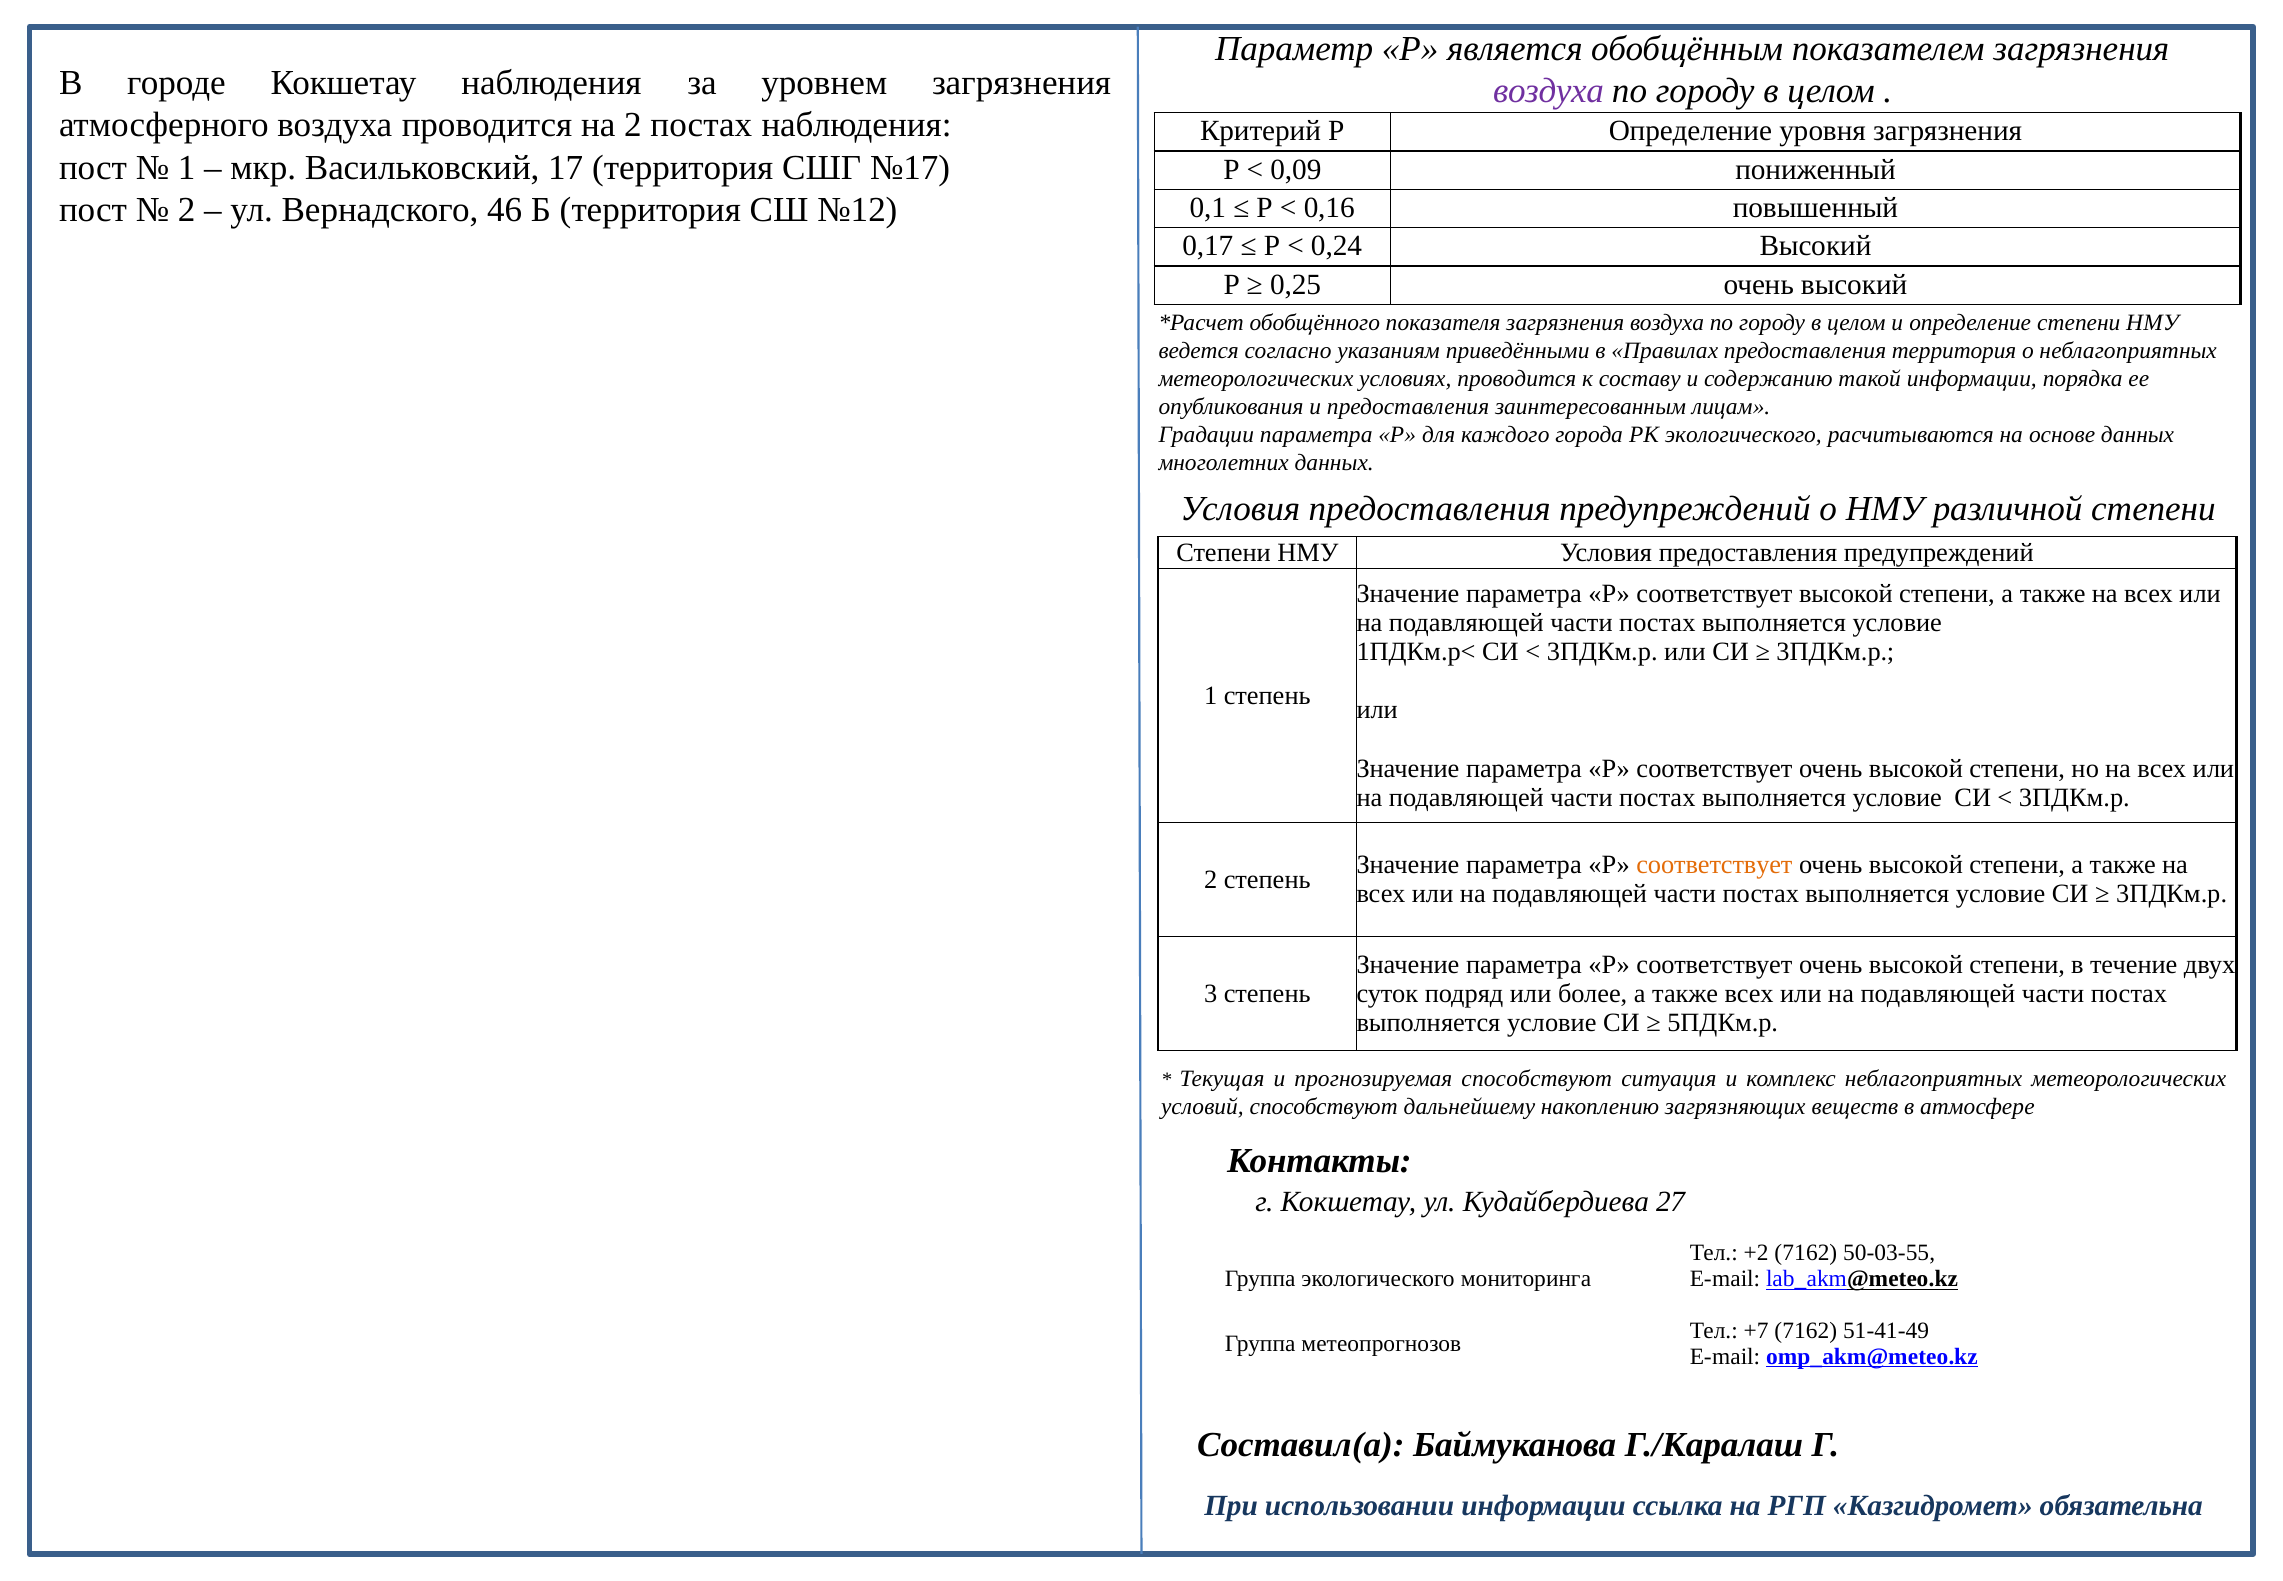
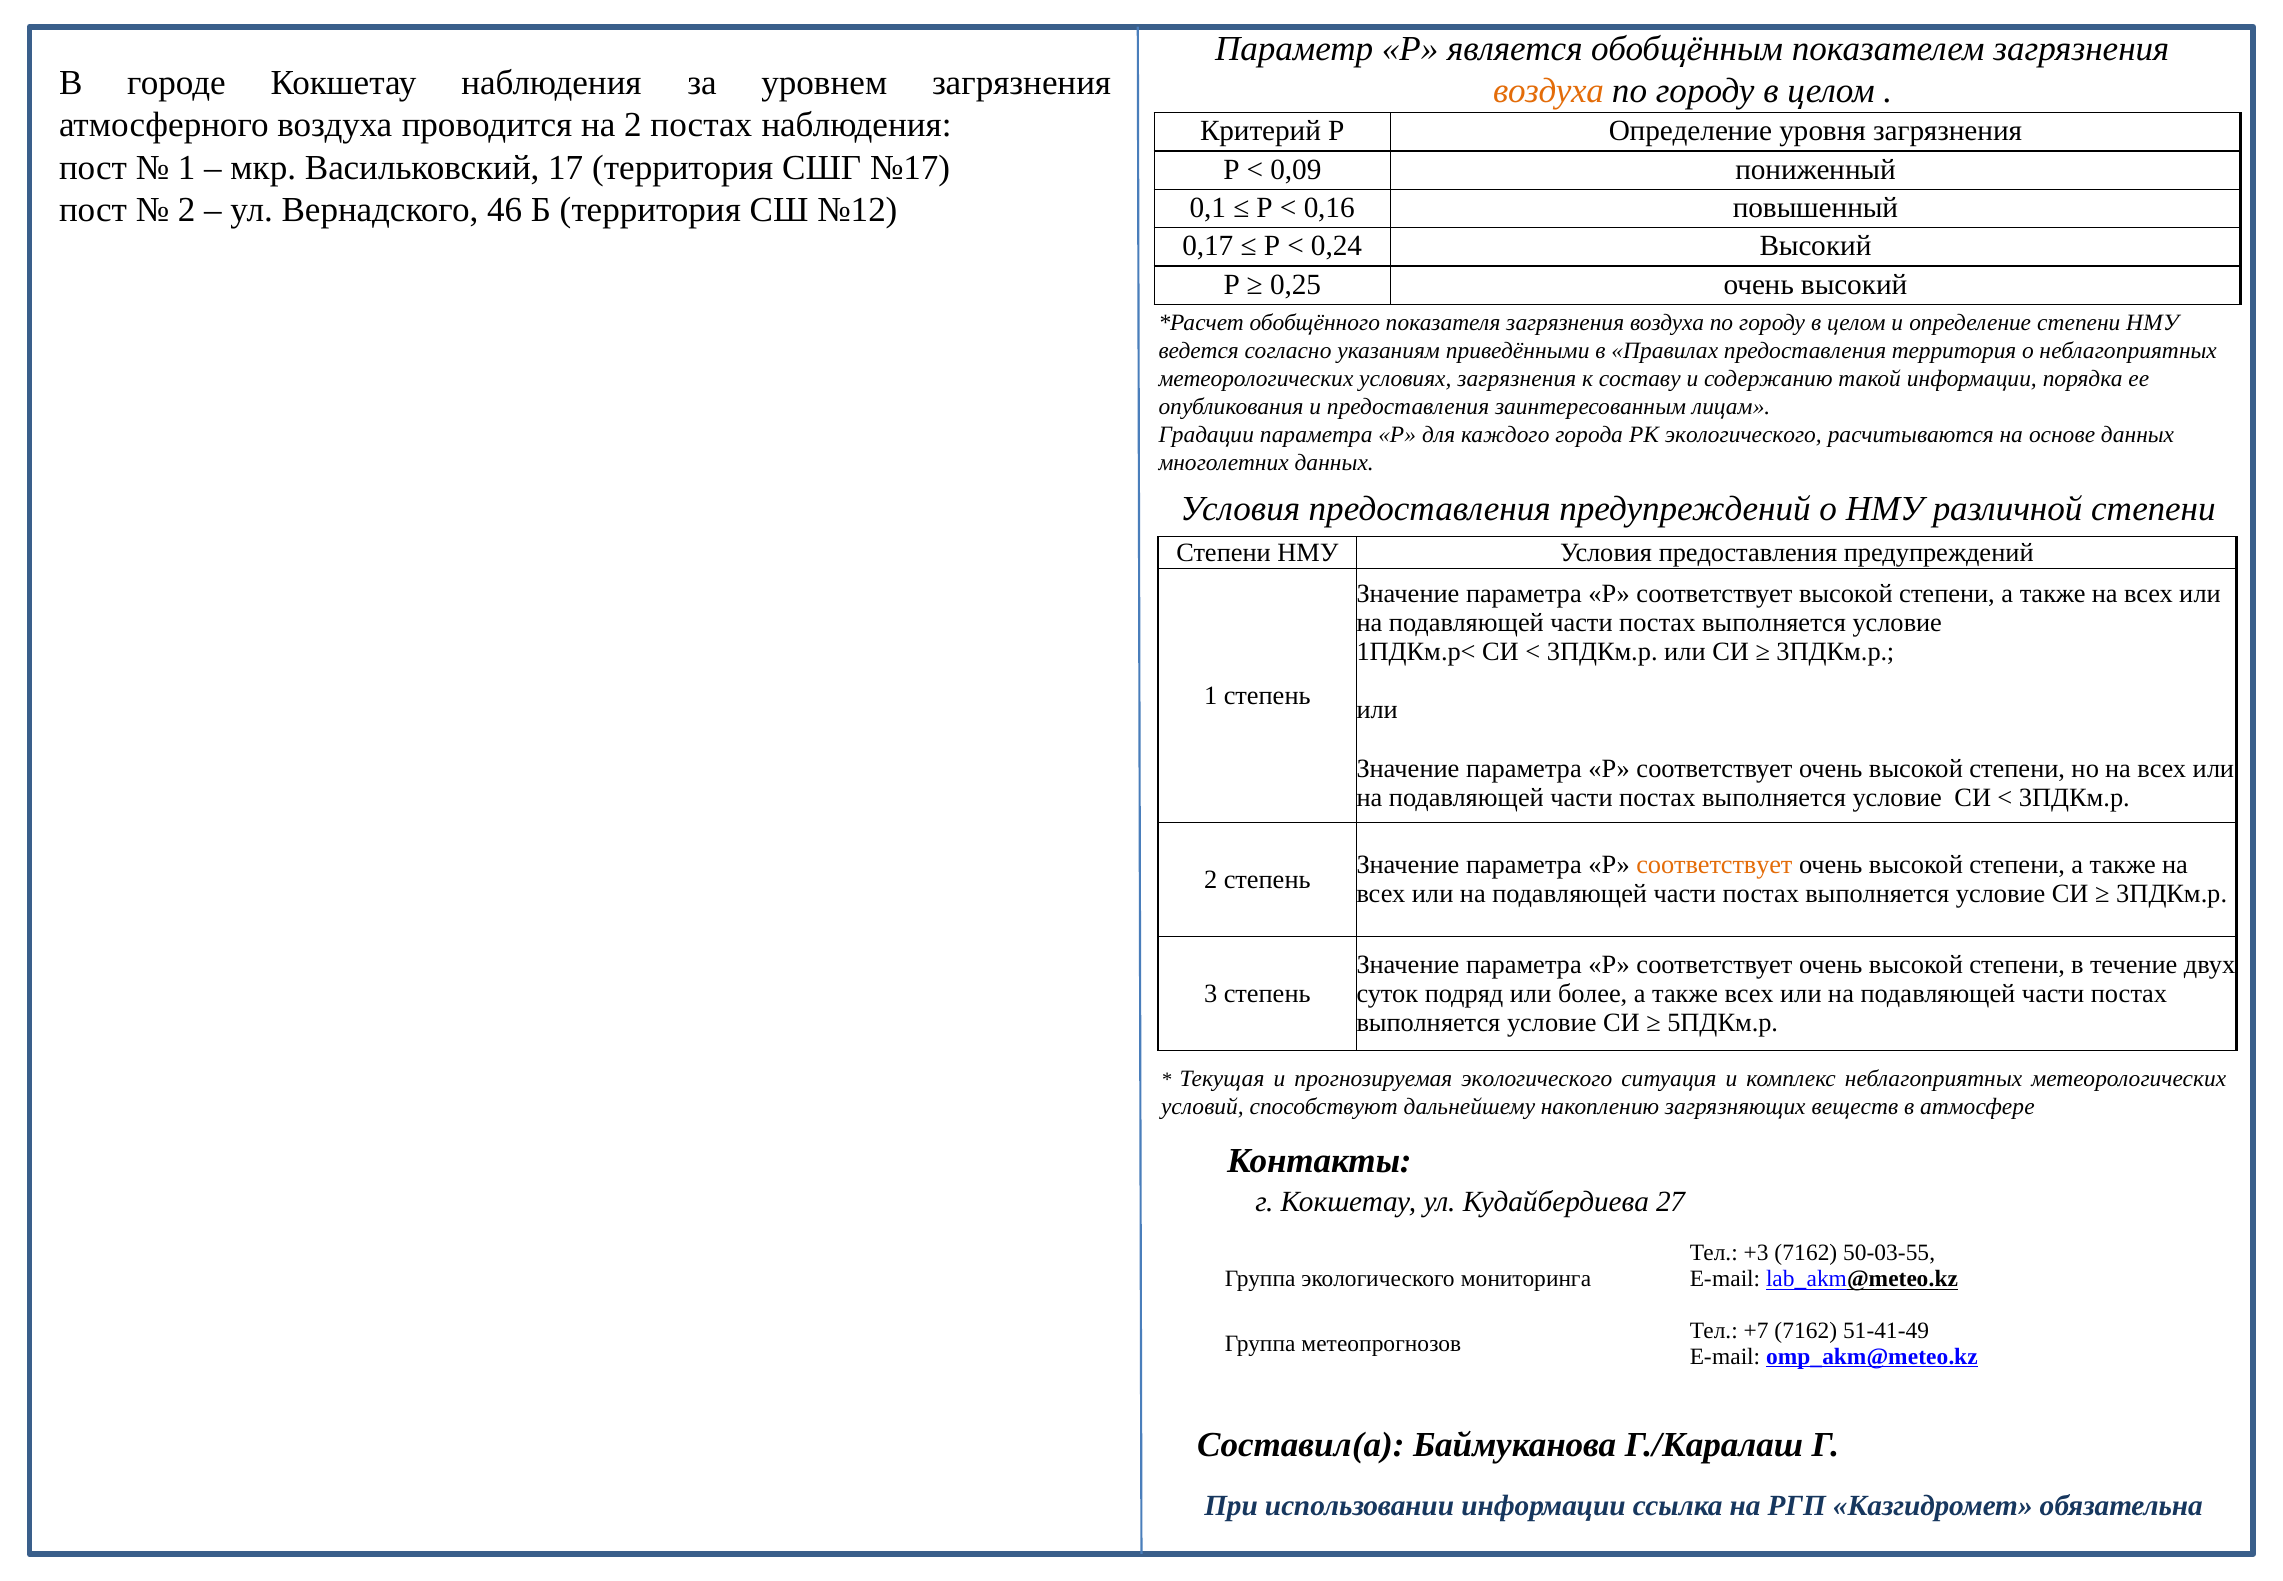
воздуха colour: purple -> orange (1548, 91)
условиях проводится: проводится -> загрязнения (1517, 379)
прогнозируемая способствуют: способствуют -> экологического (1537, 1078)
+2: +2 -> +3 (1756, 1253)
